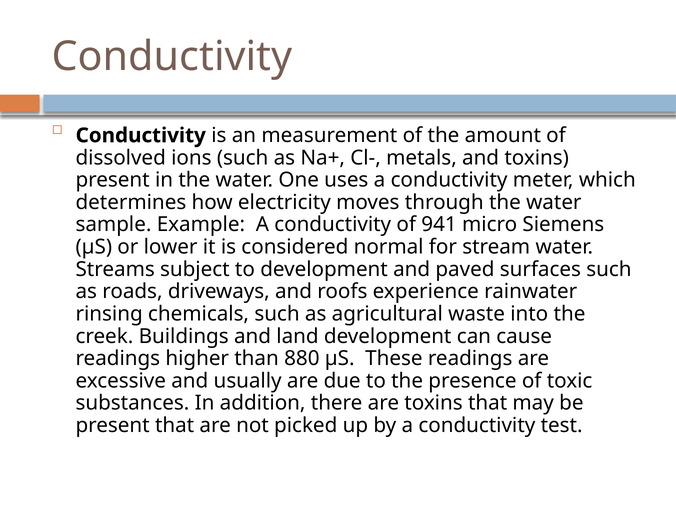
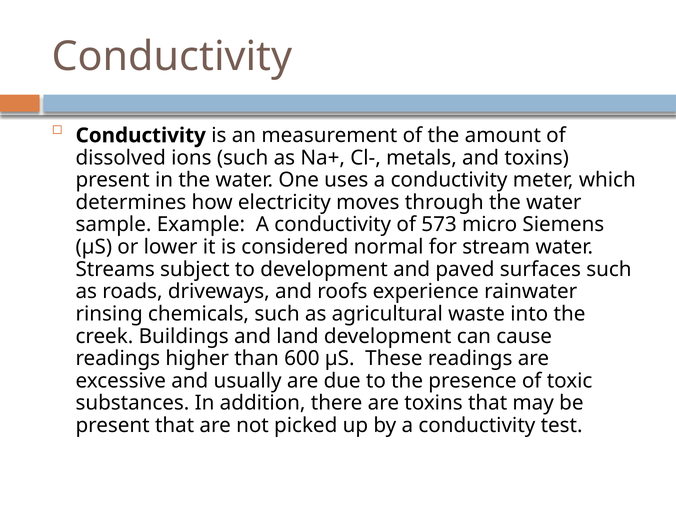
941: 941 -> 573 (439, 225)
880: 880 -> 600 (302, 358)
